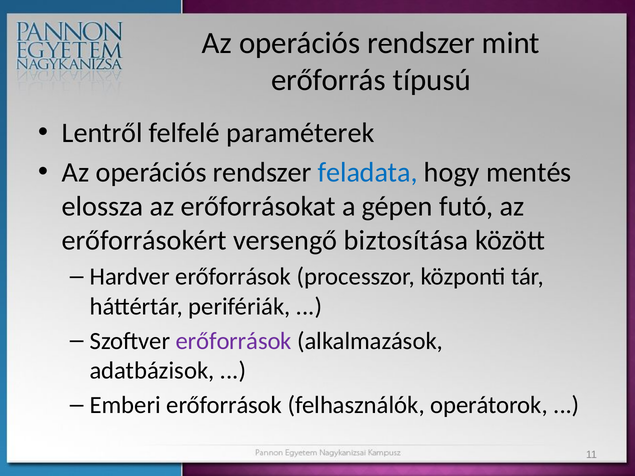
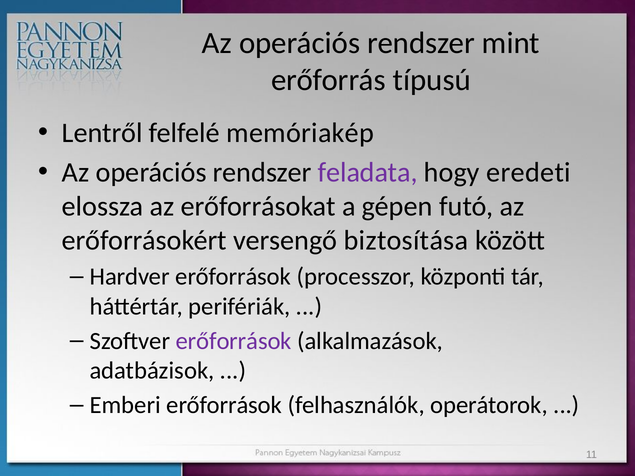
paraméterek: paraméterek -> memóriakép (300, 133)
feladata colour: blue -> purple (368, 173)
mentés: mentés -> eredeti (529, 173)
